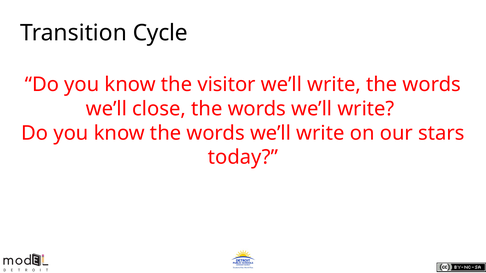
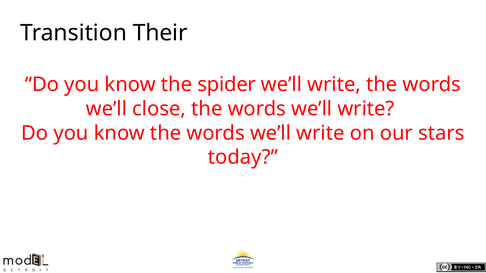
Cycle: Cycle -> Their (160, 33)
visitor: visitor -> spider (227, 85)
